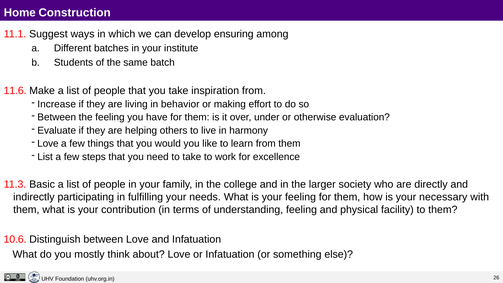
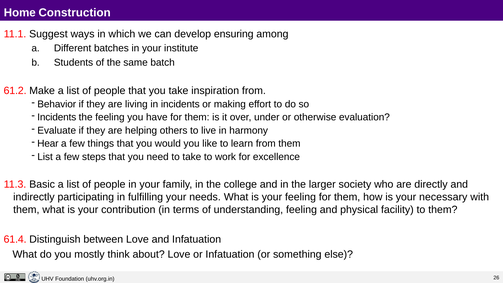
11.6: 11.6 -> 61.2 (15, 91)
Increase: Increase -> Behavior (57, 104)
in behavior: behavior -> incidents (180, 104)
Between: Between -> Incidents (57, 117)
Love: Love -> Hear (48, 144)
10.6: 10.6 -> 61.4 (15, 239)
